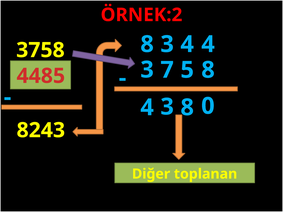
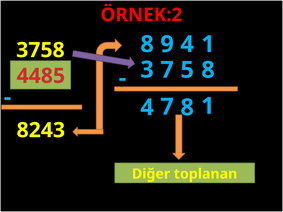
8 3: 3 -> 9 (167, 44)
4 4: 4 -> 1 (208, 44)
3: 3 -> 7 (167, 107)
0: 0 -> 1 (208, 106)
